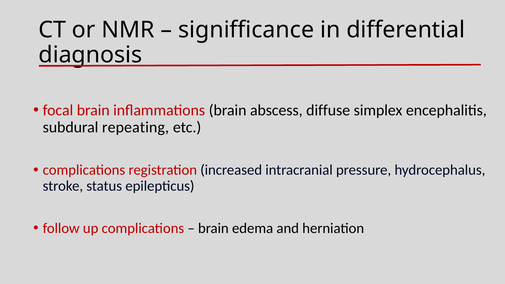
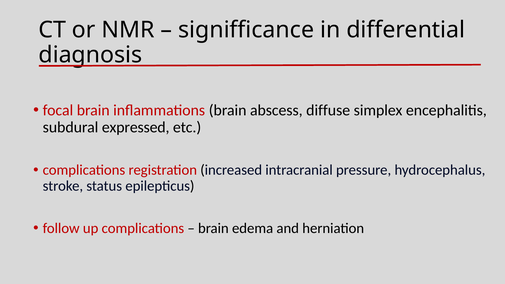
repeating: repeating -> expressed (136, 127)
